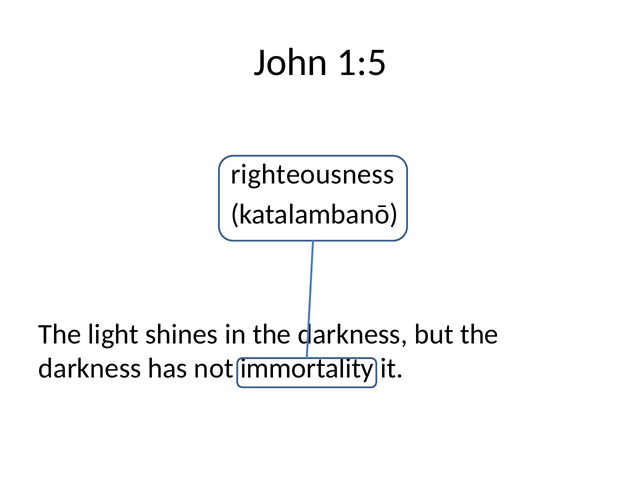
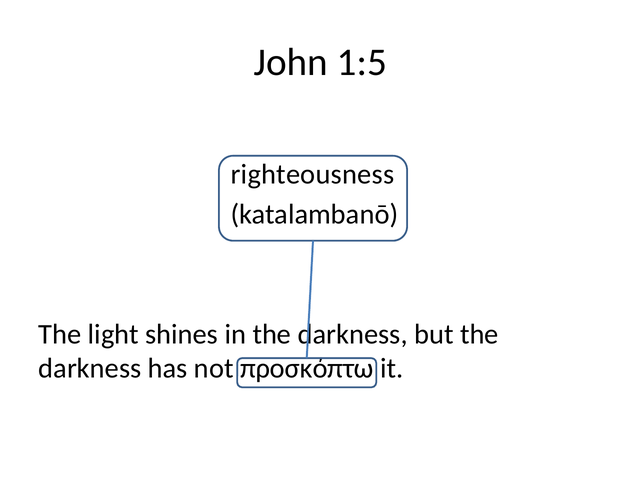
immortality: immortality -> προσκόπτω (307, 368)
